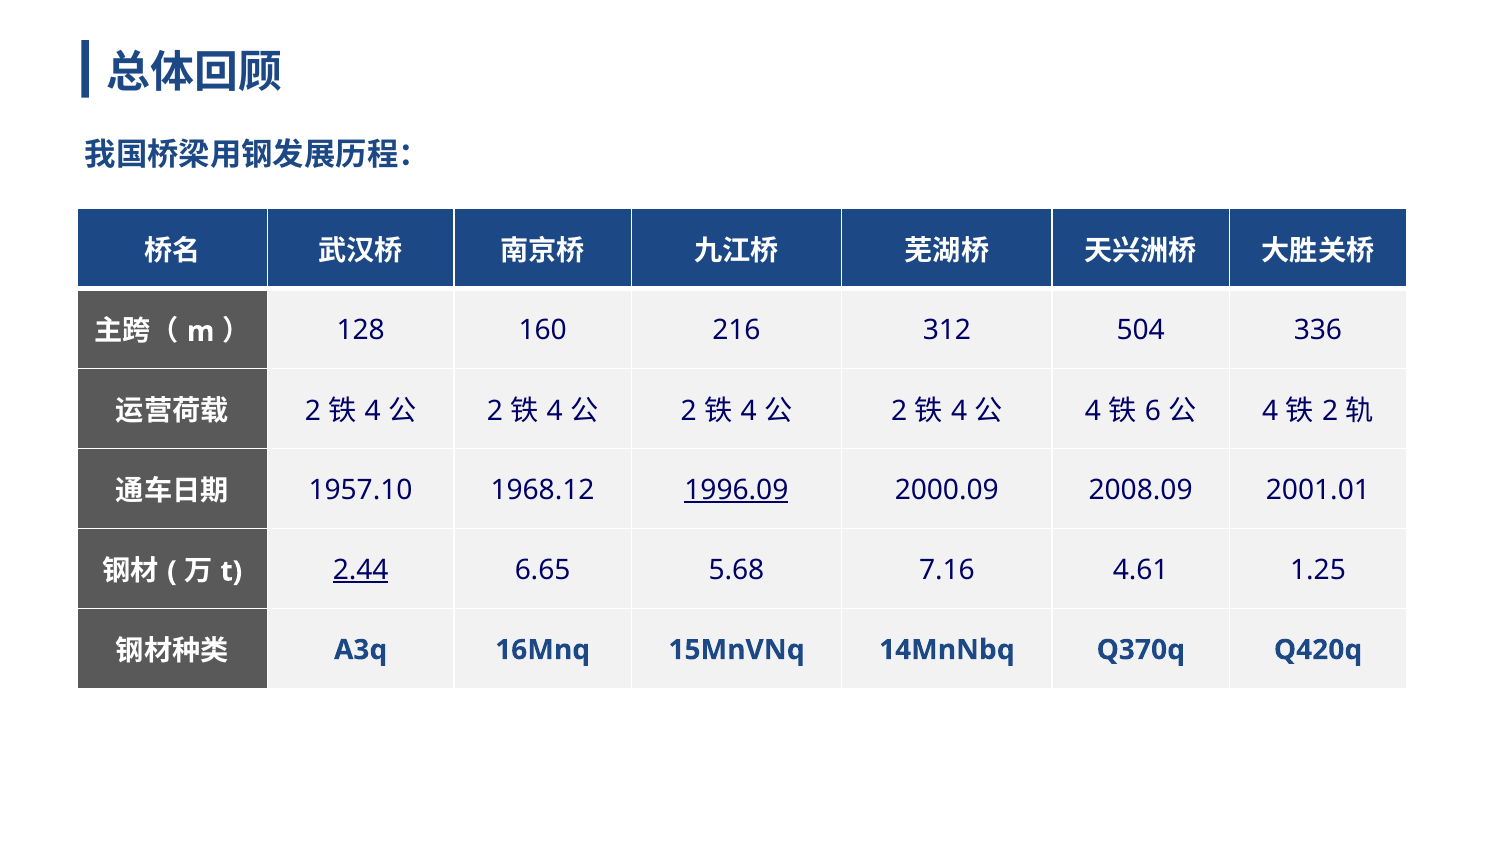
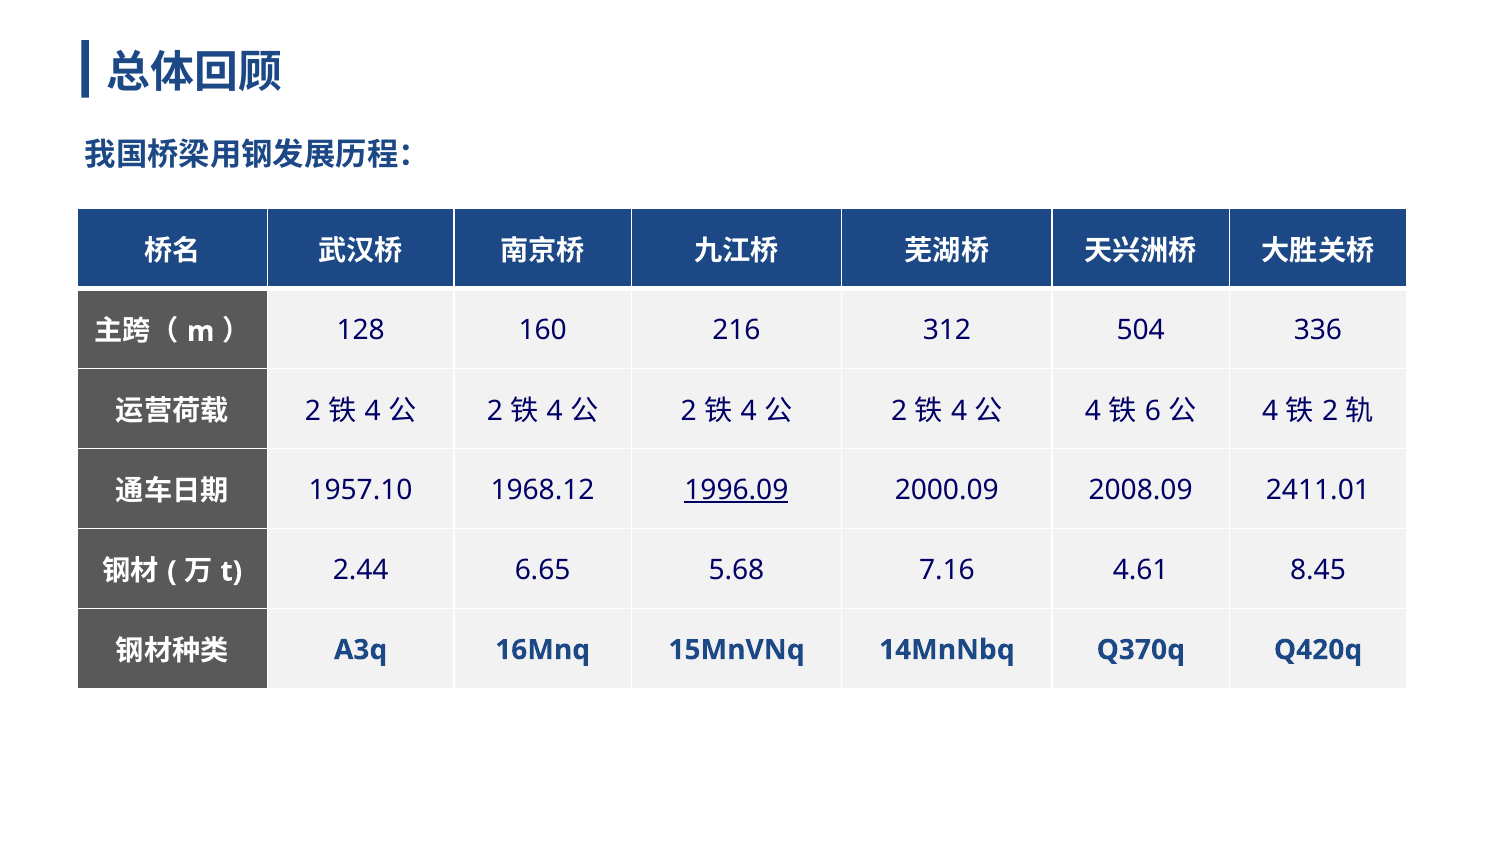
2001.01: 2001.01 -> 2411.01 (1318, 490)
2.44 underline: present -> none (361, 570)
1.25: 1.25 -> 8.45 (1318, 570)
